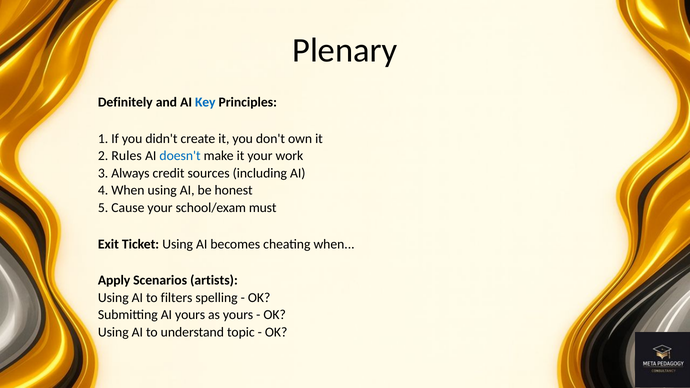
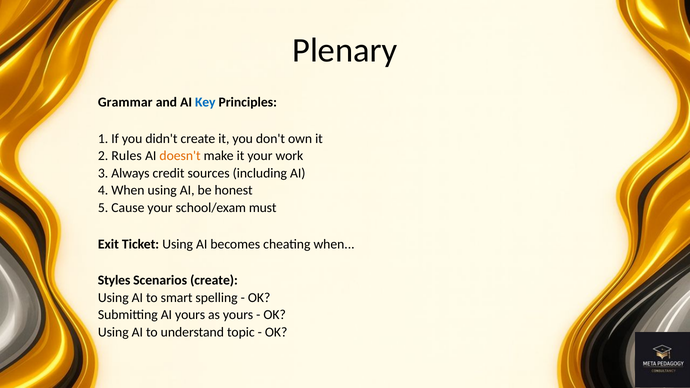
Definitely: Definitely -> Grammar (125, 102)
doesn't colour: blue -> orange (180, 156)
Apply: Apply -> Styles (114, 280)
Scenarios artists: artists -> create (214, 280)
filters: filters -> smart (177, 298)
